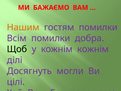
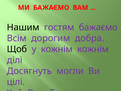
Нашим colour: orange -> black (23, 27)
гостям помилки: помилки -> бажаємо (98, 27)
Всім помилки: помилки -> дорогим (51, 38)
